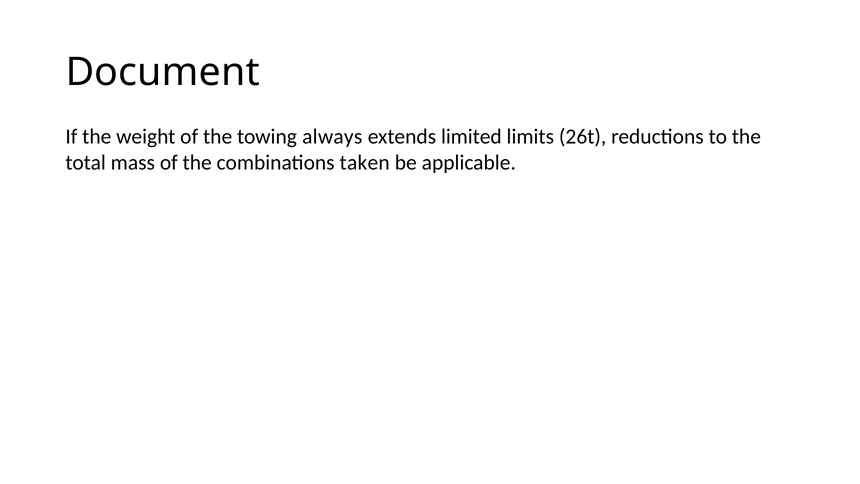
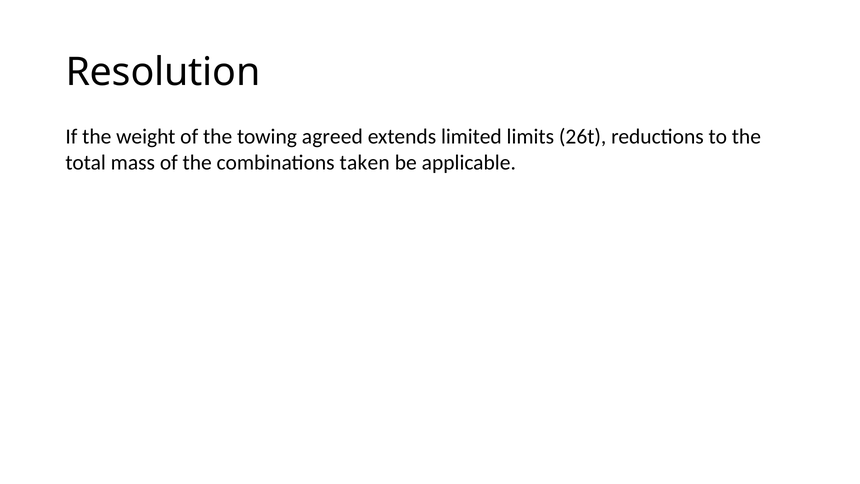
Document: Document -> Resolution (163, 72)
always: always -> agreed (332, 137)
